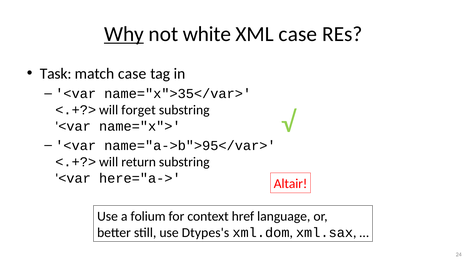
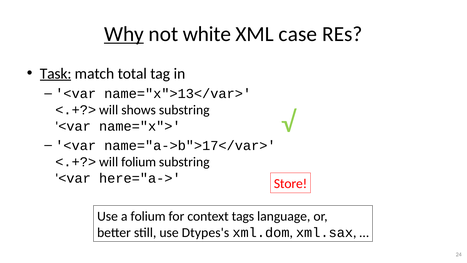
Task underline: none -> present (56, 73)
match case: case -> total (132, 73)
name="x">35</var>: name="x">35</var> -> name="x">13</var> (178, 94)
forget: forget -> shows (139, 110)
name="a->b">95</var>: name="a->b">95</var> -> name="a->b">17</var> (190, 145)
will return: return -> folium (139, 162)
Altair: Altair -> Store (291, 184)
href: href -> tags (243, 216)
